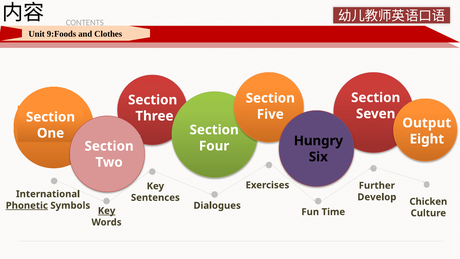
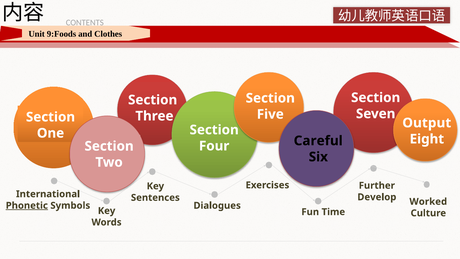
Hungry: Hungry -> Careful (318, 141)
Chicken: Chicken -> Worked (428, 201)
Key underline: present -> none (107, 211)
